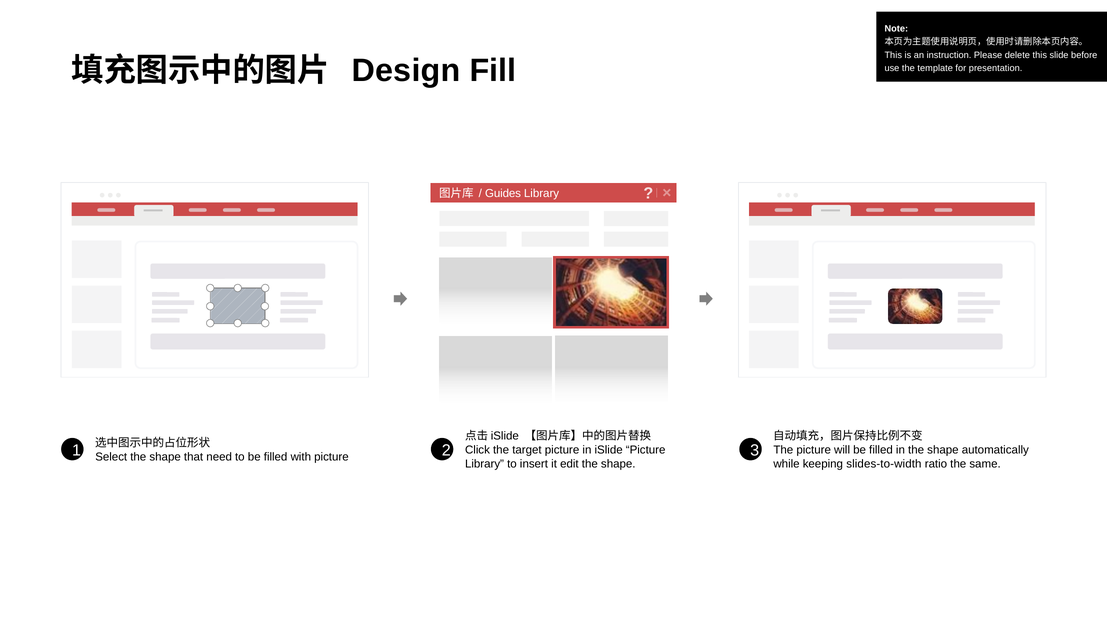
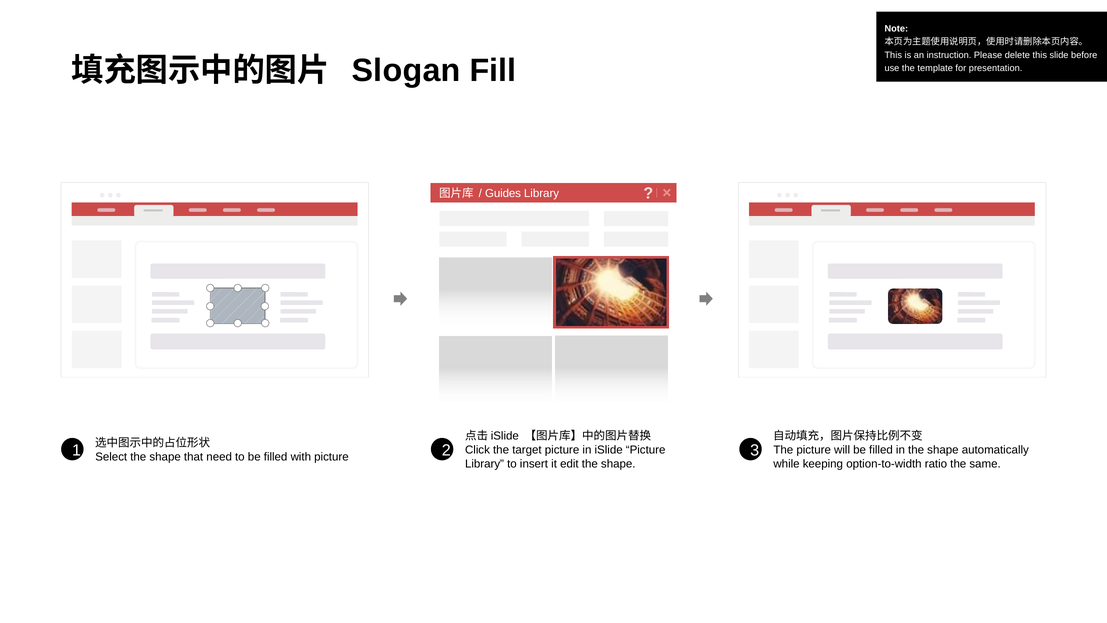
Design: Design -> Slogan (406, 71)
slides-to-width: slides-to-width -> option-to-width (884, 464)
